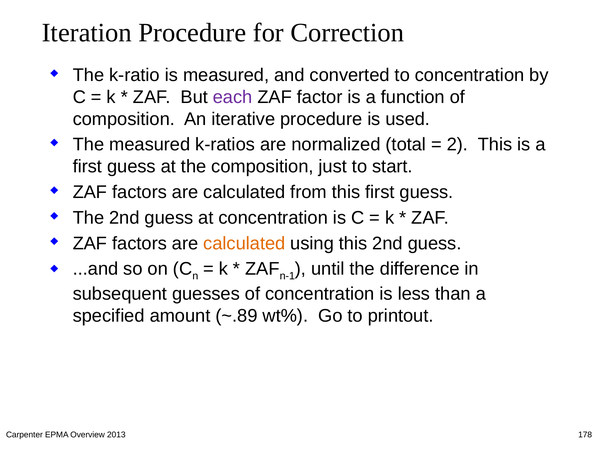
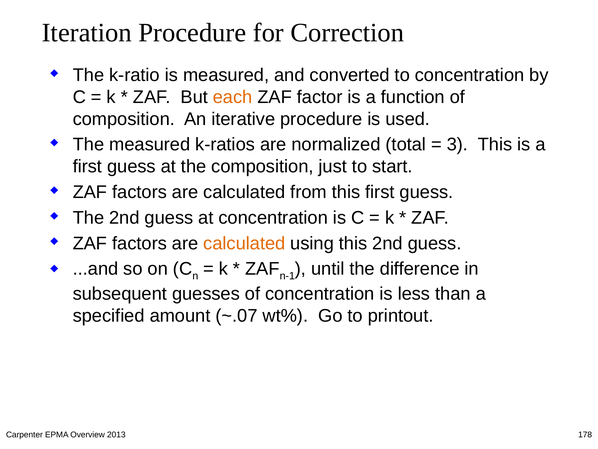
each colour: purple -> orange (233, 97)
2: 2 -> 3 (457, 144)
~.89: ~.89 -> ~.07 (236, 316)
